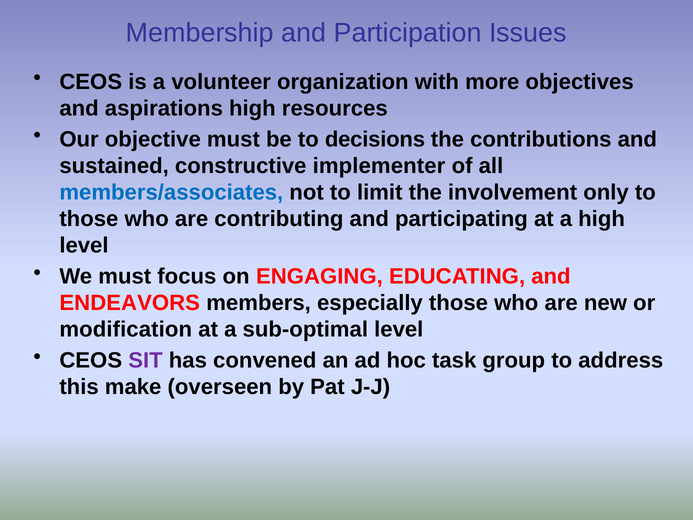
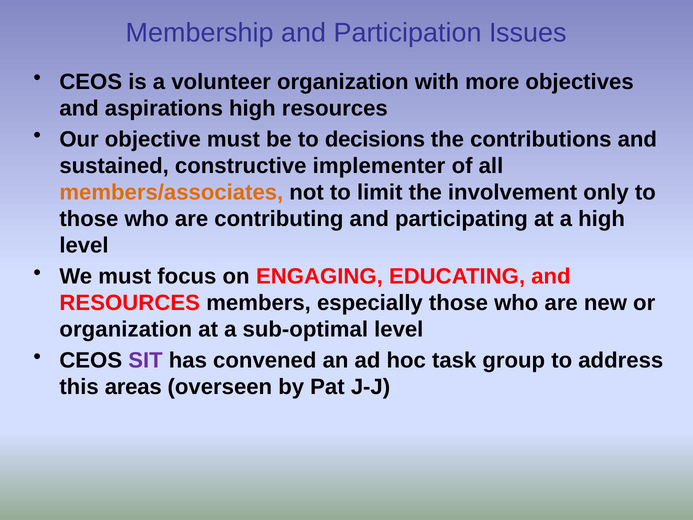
members/associates colour: blue -> orange (171, 192)
ENDEAVORS: ENDEAVORS -> RESOURCES (130, 303)
modification: modification -> organization (126, 329)
make: make -> areas (133, 387)
